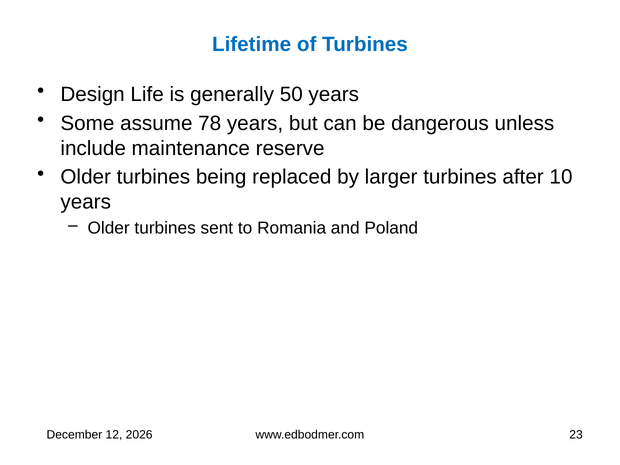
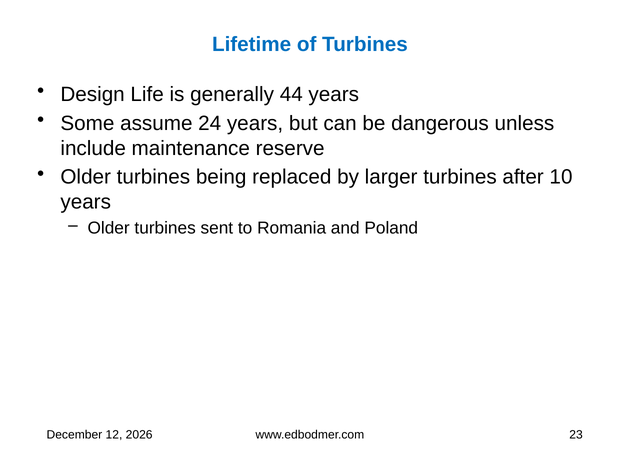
50: 50 -> 44 (291, 94)
78: 78 -> 24 (210, 123)
